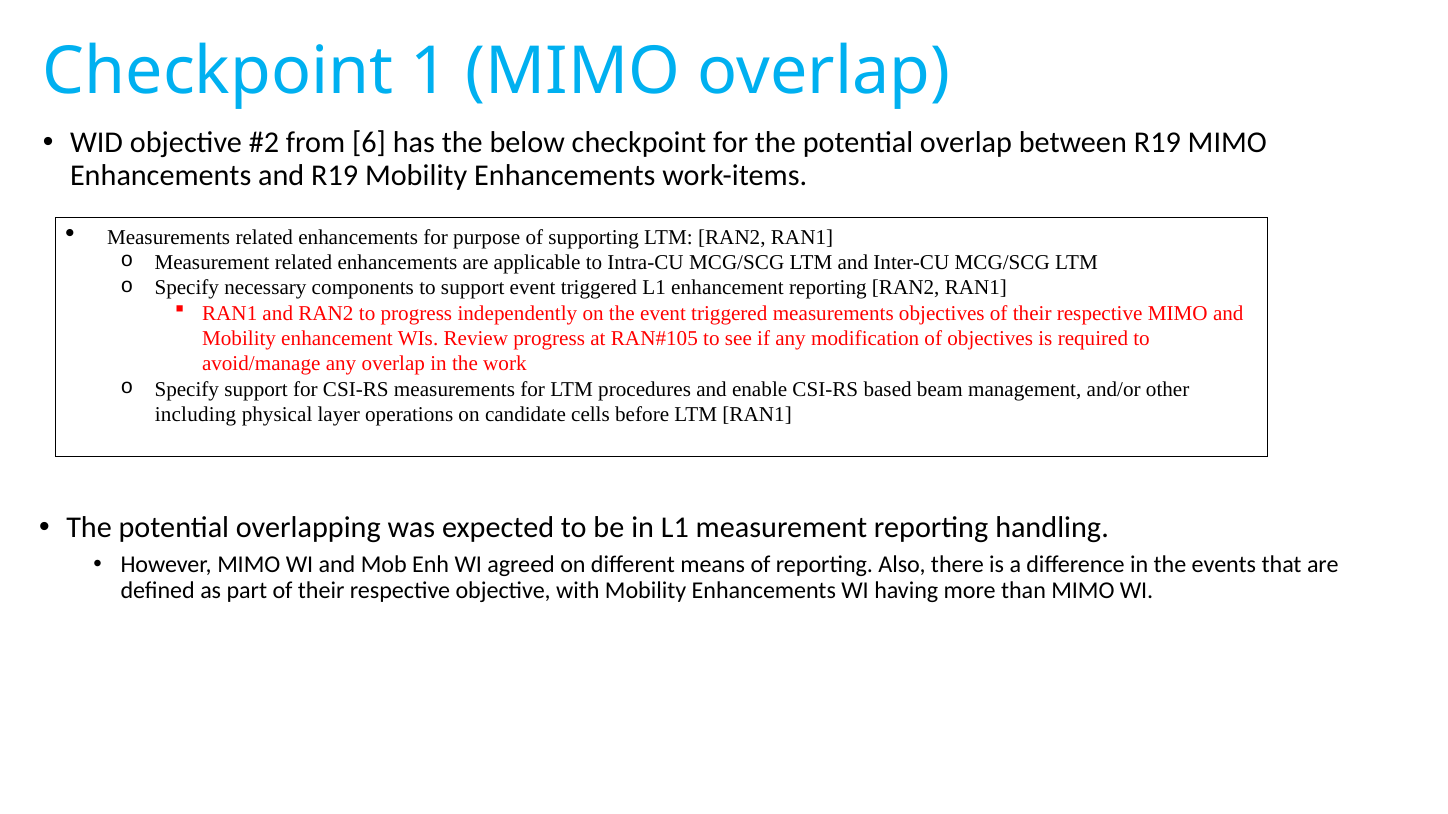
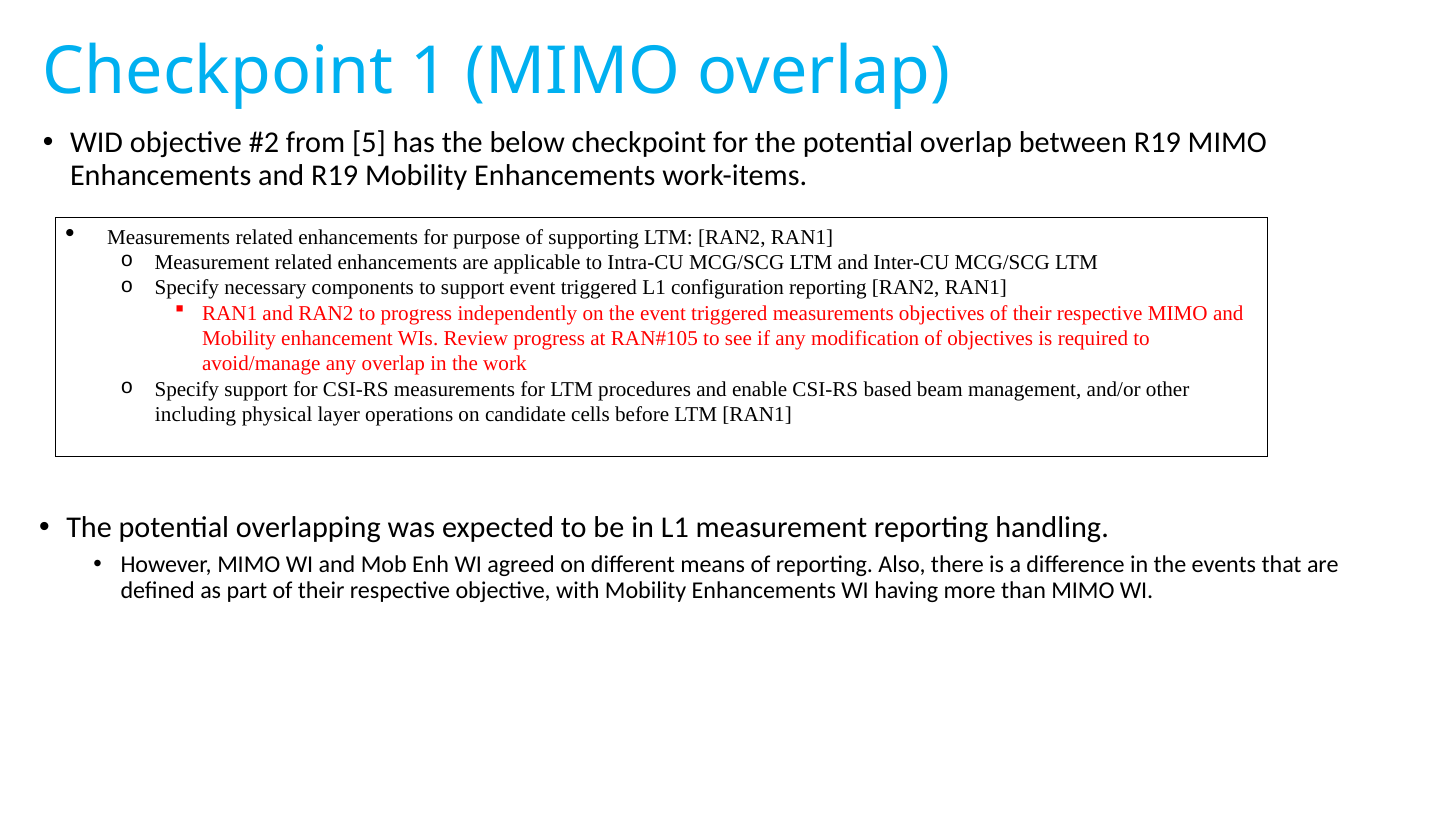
6: 6 -> 5 (369, 143)
L1 enhancement: enhancement -> configuration (728, 288)
